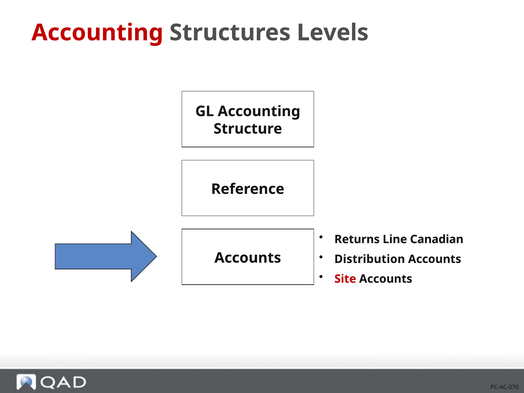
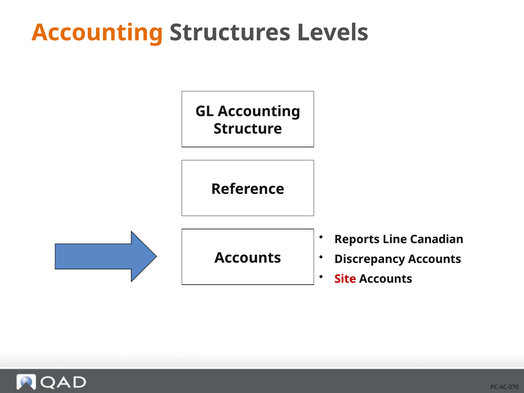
Accounting colour: red -> orange (97, 33)
Returns: Returns -> Reports (357, 239)
Distribution: Distribution -> Discrepancy (370, 259)
